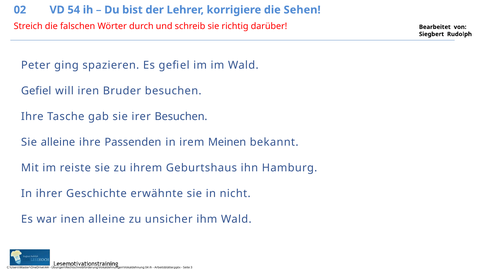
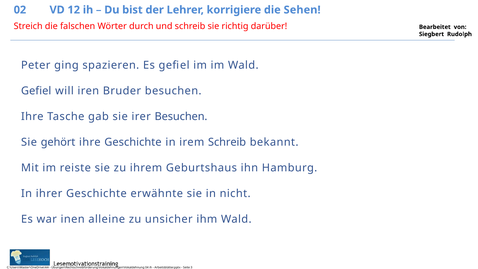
54: 54 -> 12 (74, 10)
Sie alleine: alleine -> gehört (58, 142)
ihre Passenden: Passenden -> Geschichte (133, 142)
irem Meinen: Meinen -> Schreib (227, 142)
